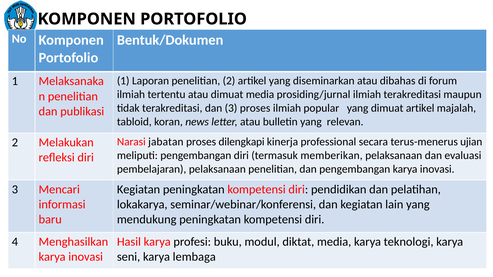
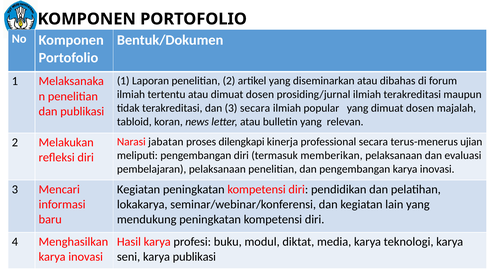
atau dimuat media: media -> dosen (260, 94)
3 proses: proses -> secara (255, 108)
yang dimuat artikel: artikel -> dosen (420, 108)
karya lembaga: lembaga -> publikasi (194, 257)
